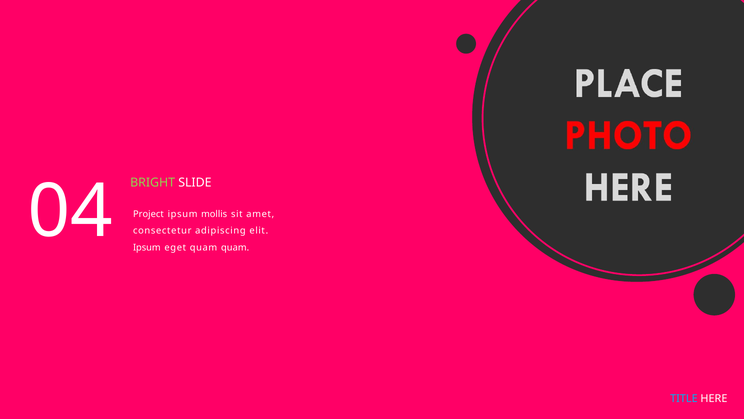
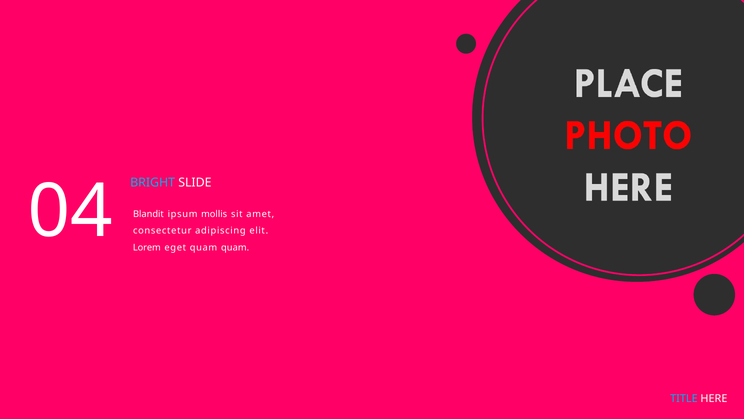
BRIGHT colour: light green -> light blue (153, 183)
Project: Project -> Blandit (148, 214)
Ipsum: Ipsum -> Lorem (147, 247)
